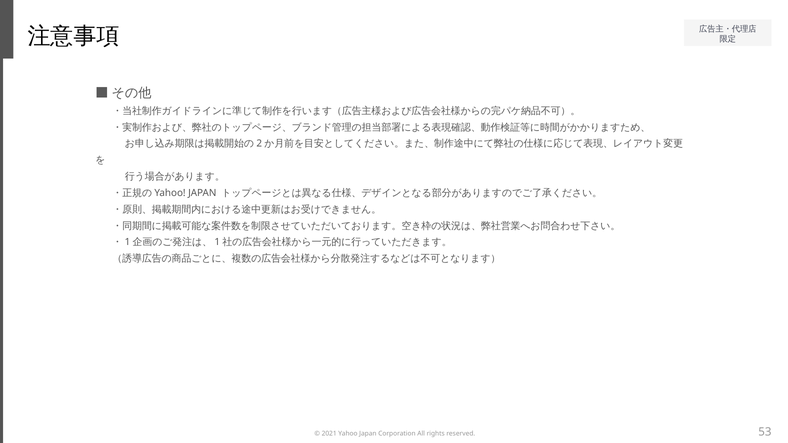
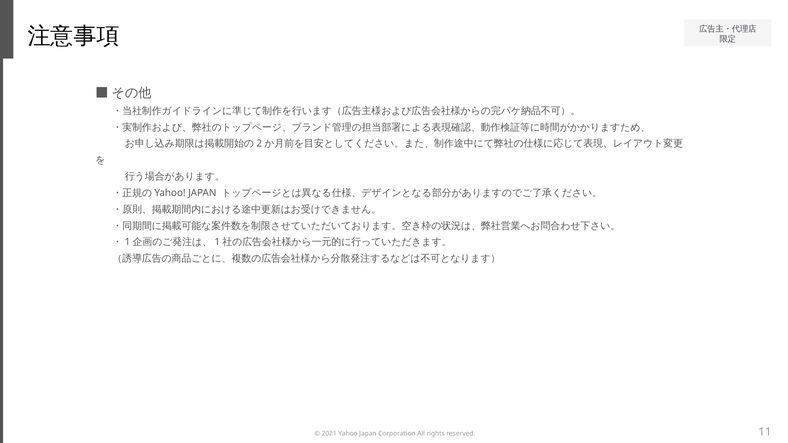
53: 53 -> 11 (765, 432)
